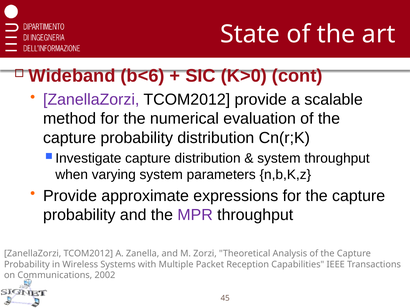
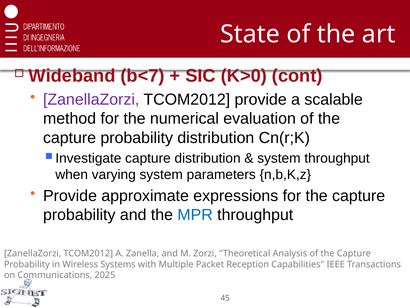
b<6: b<6 -> b<7 (143, 76)
MPR colour: purple -> blue (195, 215)
2002: 2002 -> 2025 (105, 275)
